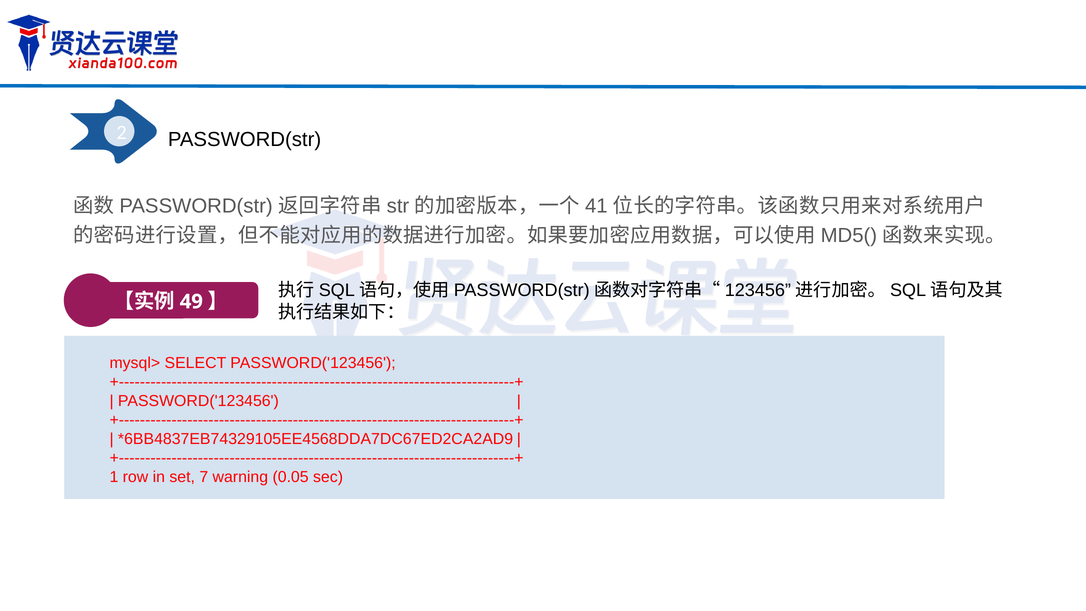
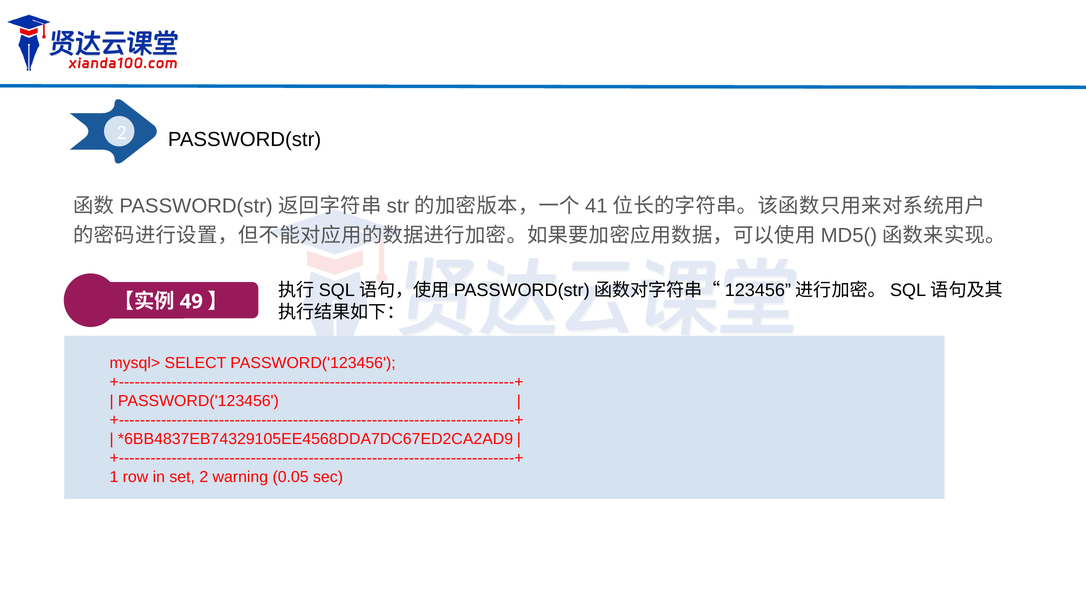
set 7: 7 -> 2 (204, 477)
